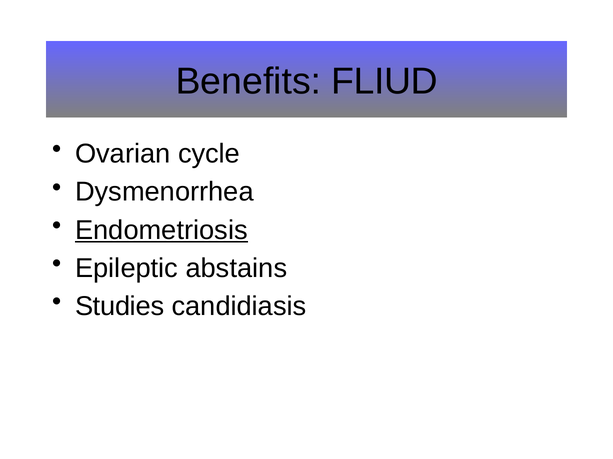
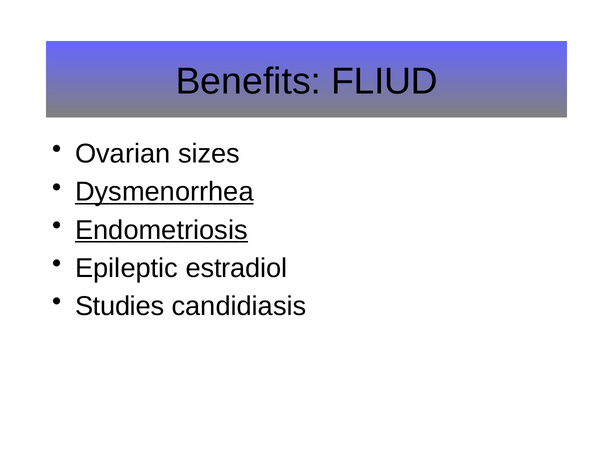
cycle: cycle -> sizes (209, 154)
Dysmenorrhea underline: none -> present (164, 192)
abstains: abstains -> estradiol (236, 269)
